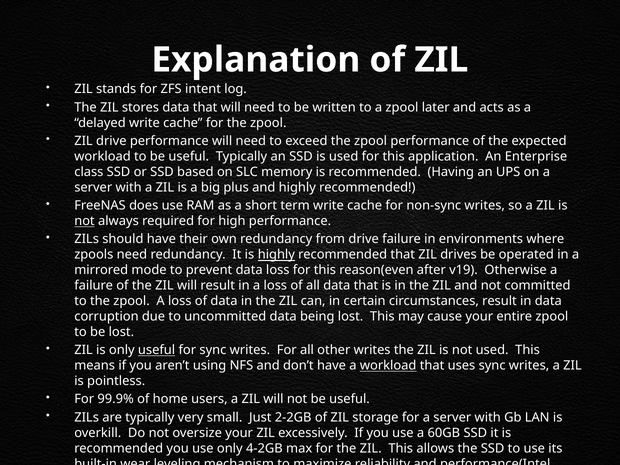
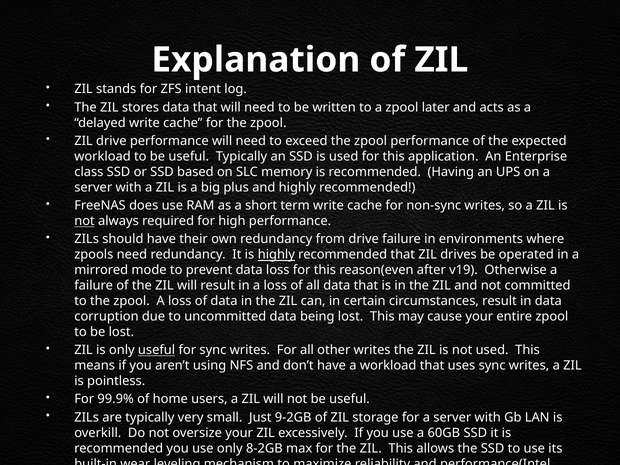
workload underline: present -> none (388, 366)
2-2GB: 2-2GB -> 9-2GB (293, 417)
4-2GB: 4-2GB -> 8-2GB (264, 448)
